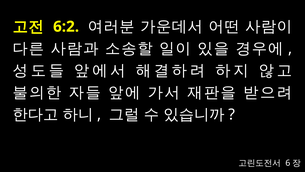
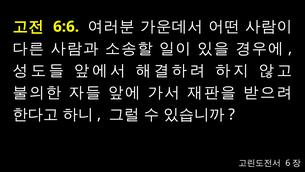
6:2: 6:2 -> 6:6 (66, 27)
